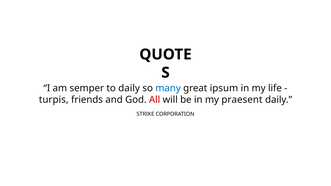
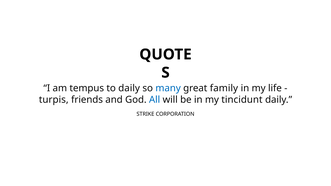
semper: semper -> tempus (87, 88)
ipsum: ipsum -> family (224, 88)
All colour: red -> blue (155, 100)
praesent: praesent -> tincidunt (242, 100)
